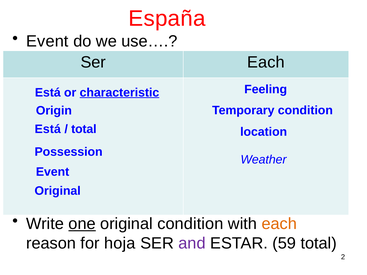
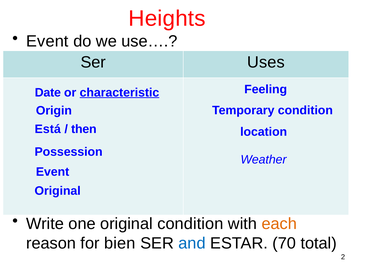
España: España -> Heights (167, 18)
Ser Each: Each -> Uses (266, 62)
Está: Está -> Date (48, 93)
total: total -> then (84, 129)
one underline: present -> none (82, 224)
hoja: hoja -> bien (120, 244)
and colour: purple -> blue (192, 244)
59: 59 -> 70 (284, 244)
